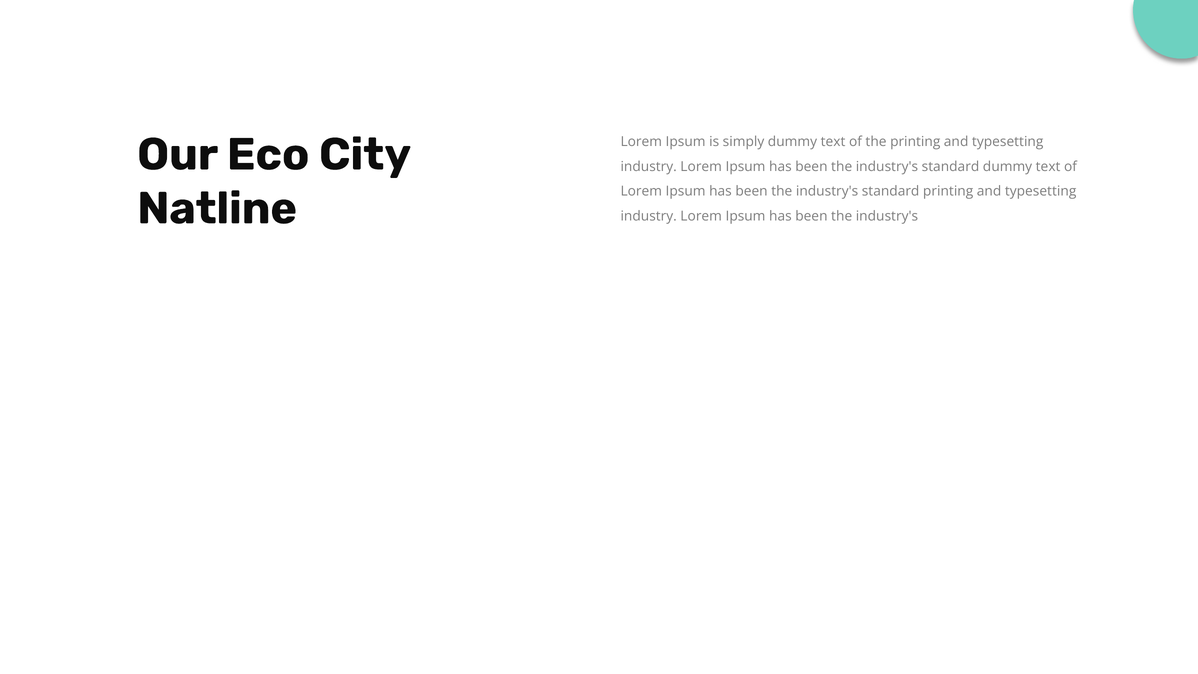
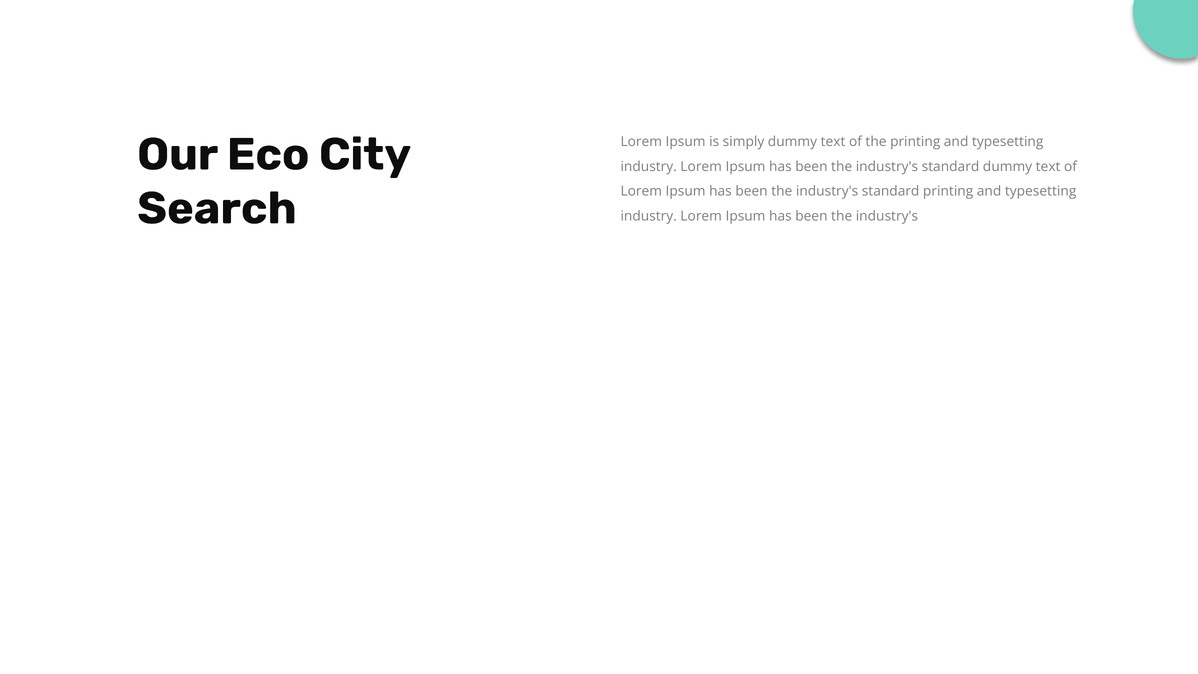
Natline: Natline -> Search (217, 208)
